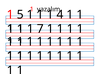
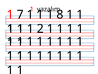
5: 5 -> 7 (20, 14)
4: 4 -> 8 (60, 14)
7: 7 -> 2 (40, 29)
